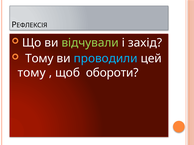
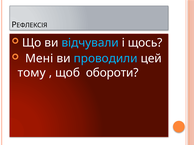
відчували colour: light green -> light blue (90, 43)
захід: захід -> щось (145, 43)
Тому: Тому -> Мені (39, 59)
